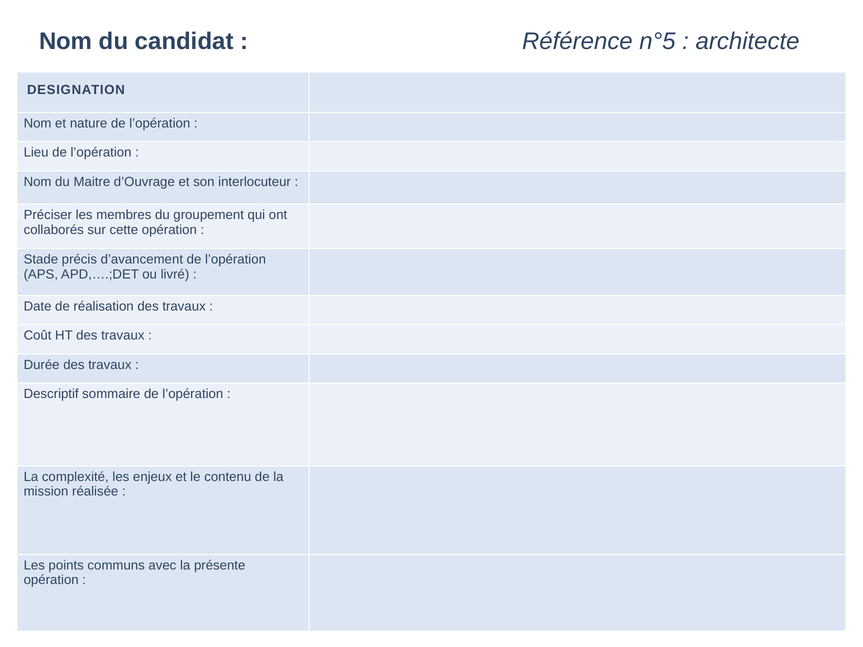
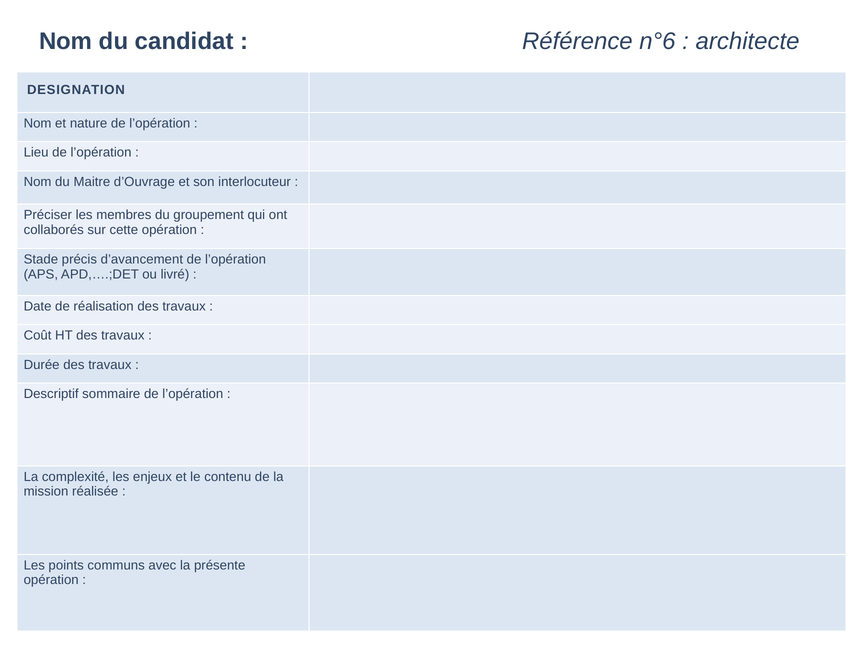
n°5: n°5 -> n°6 (657, 41)
